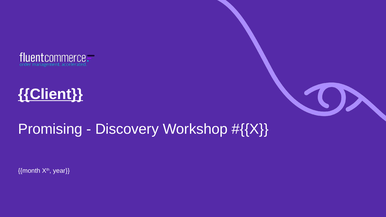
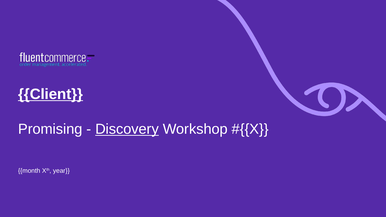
Discovery underline: none -> present (127, 129)
